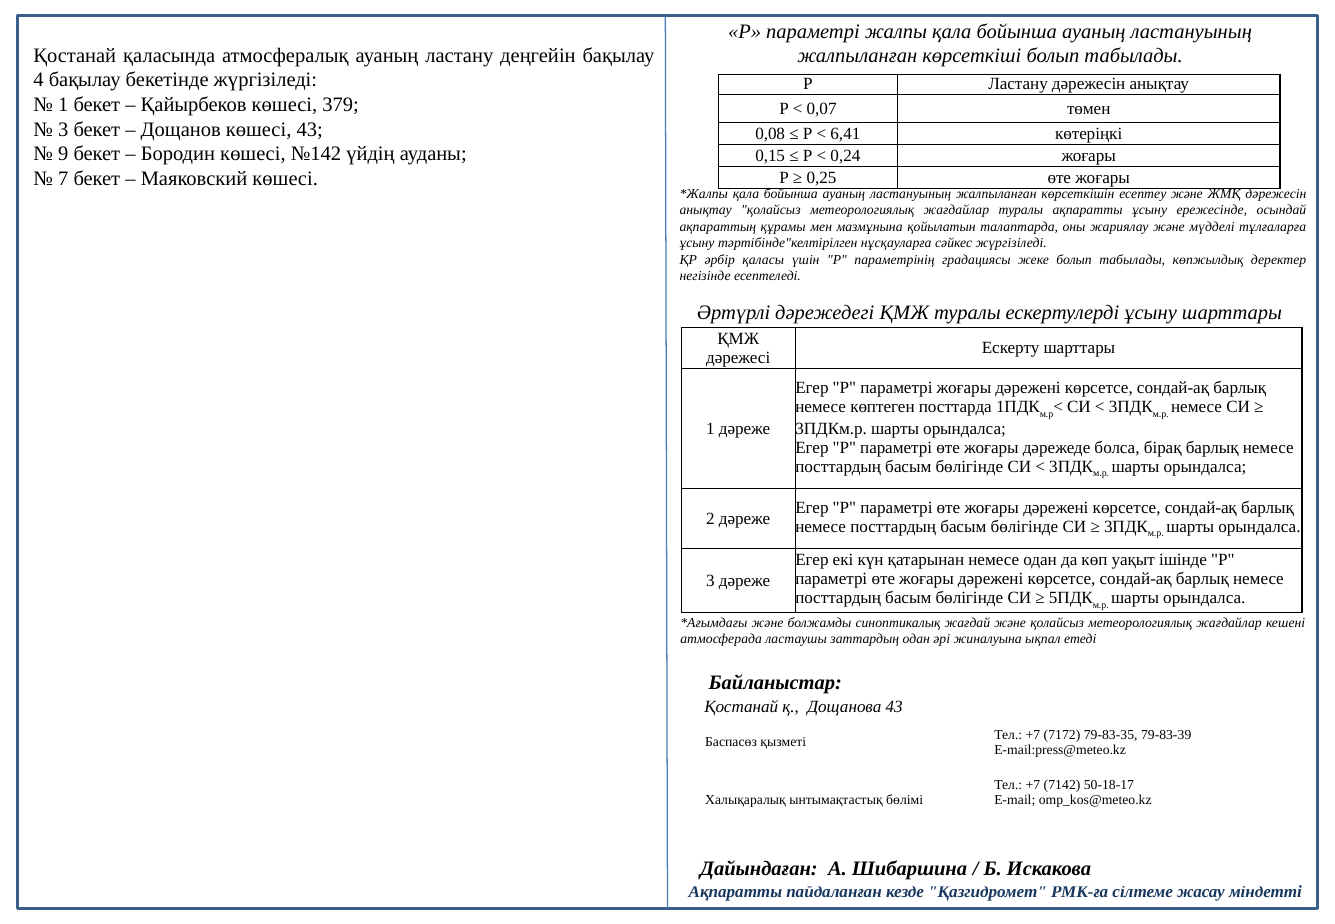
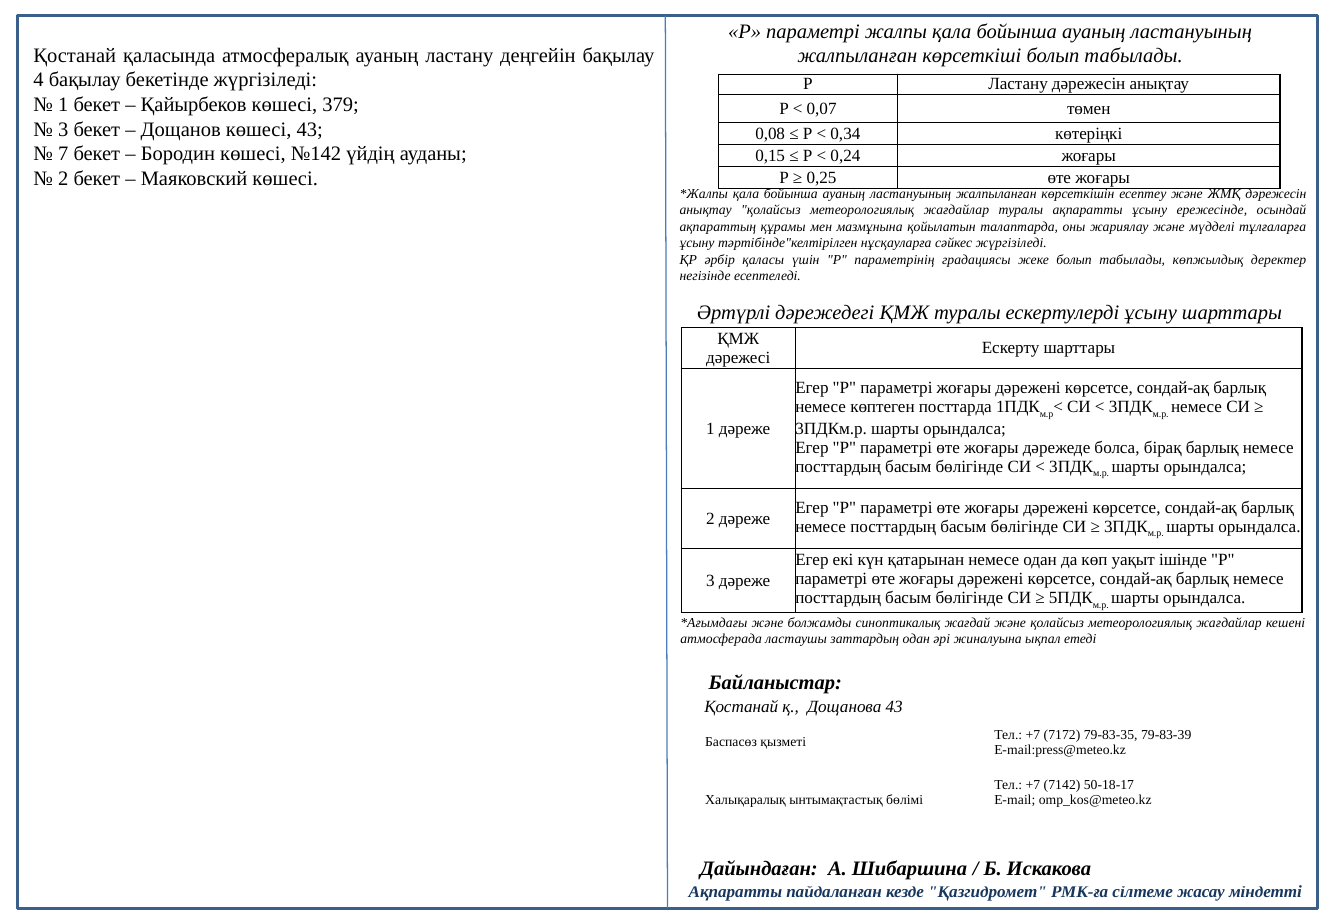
6,41: 6,41 -> 0,34 (845, 134)
9: 9 -> 7 (63, 154)
7: 7 -> 2 (63, 179)
